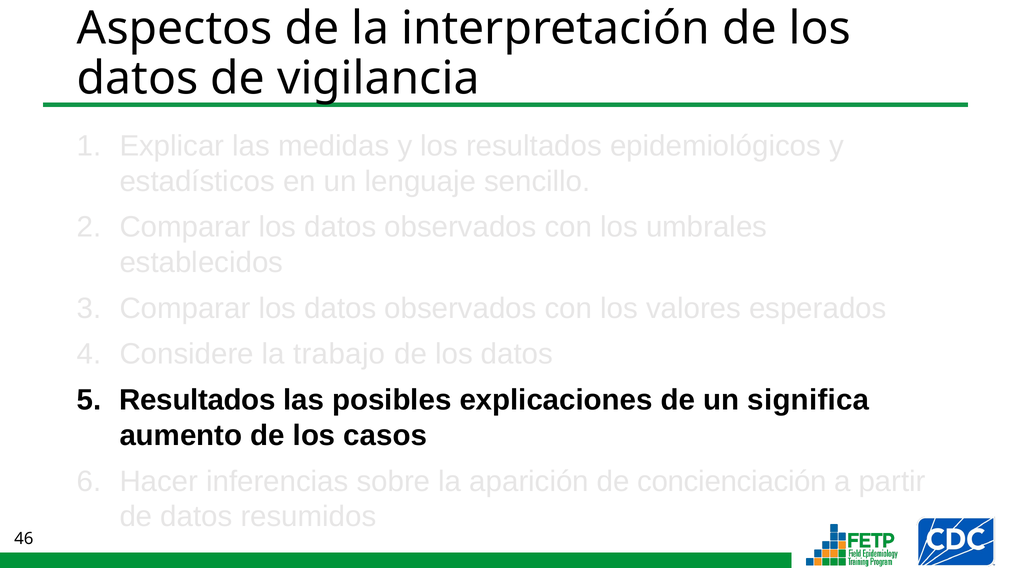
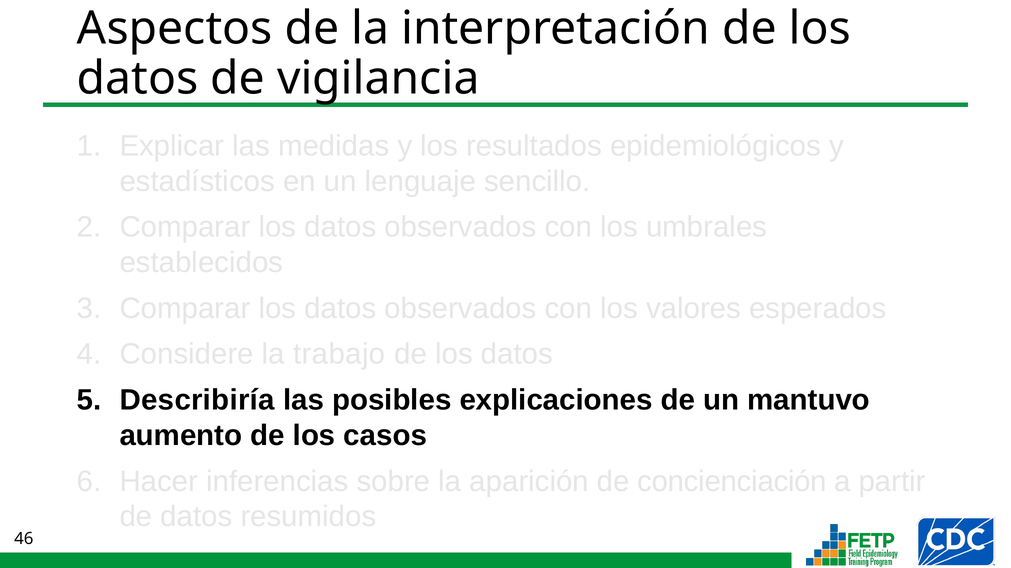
Resultados: Resultados -> Describiría (197, 401)
significa: significa -> mantuvo (809, 401)
